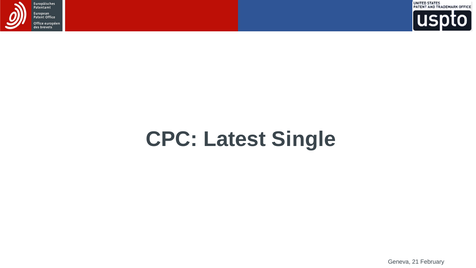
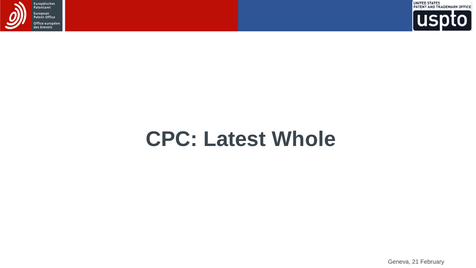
Single: Single -> Whole (304, 139)
